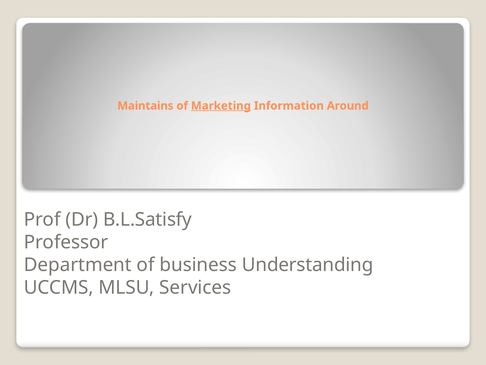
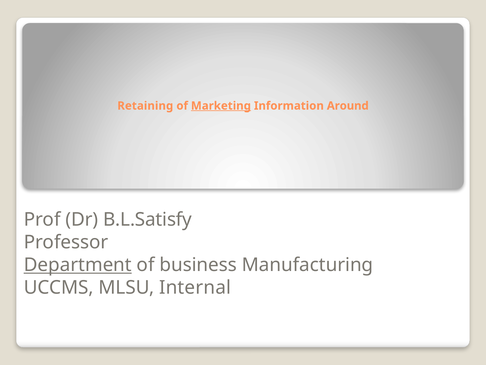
Maintains: Maintains -> Retaining (145, 106)
Department underline: none -> present (78, 265)
Understanding: Understanding -> Manufacturing (308, 265)
Services: Services -> Internal (195, 287)
